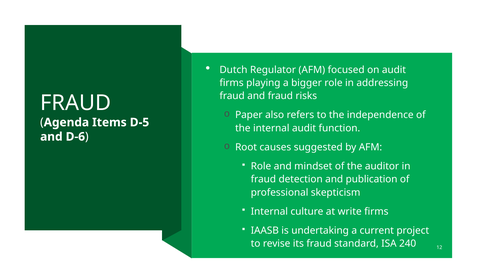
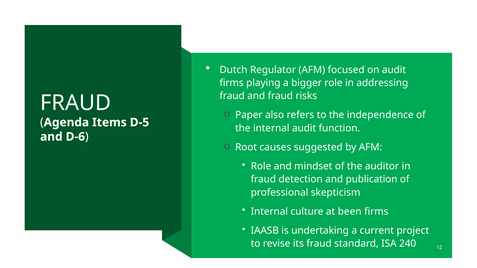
write: write -> been (350, 212)
